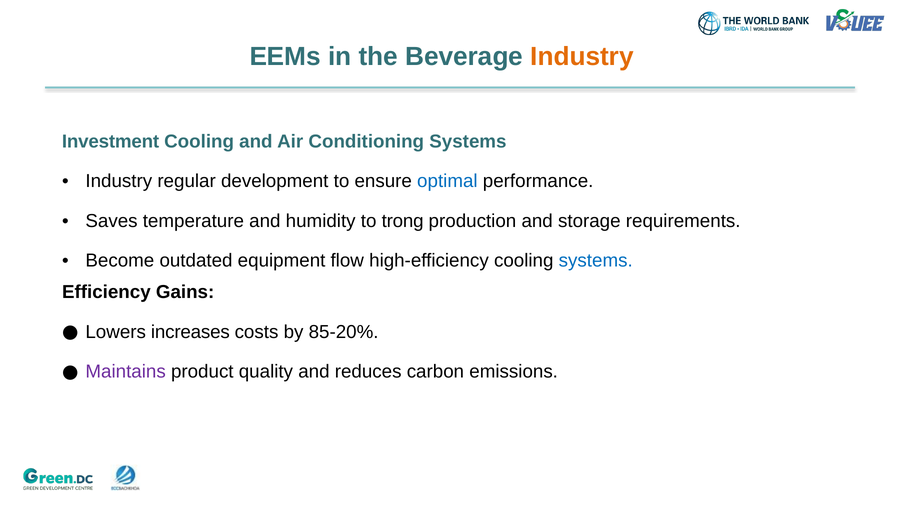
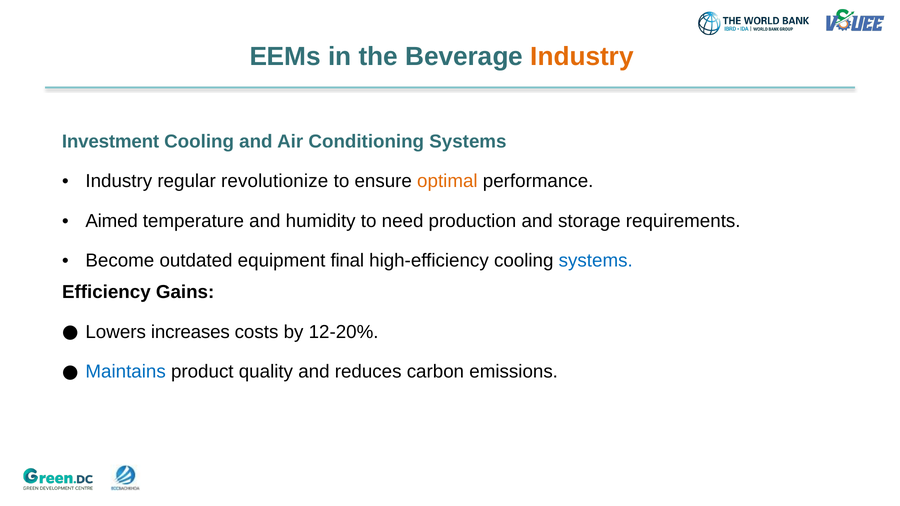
development: development -> revolutionize (275, 181)
optimal colour: blue -> orange (447, 181)
Saves: Saves -> Aimed (112, 221)
trong: trong -> need (403, 221)
flow: flow -> final (347, 261)
85-20%: 85-20% -> 12-20% (344, 332)
Maintains colour: purple -> blue (126, 372)
